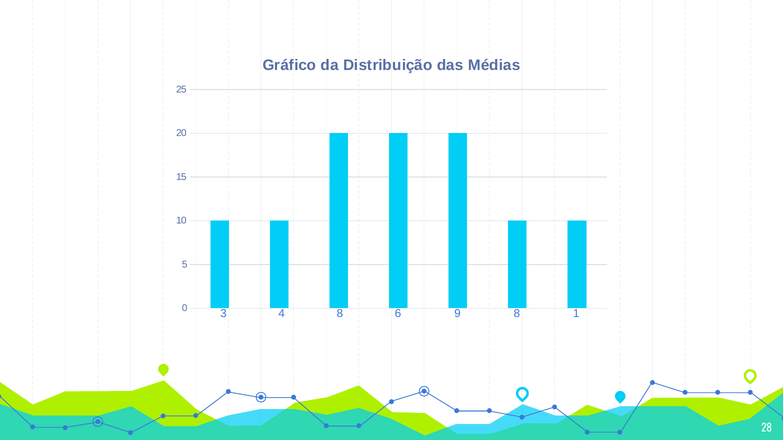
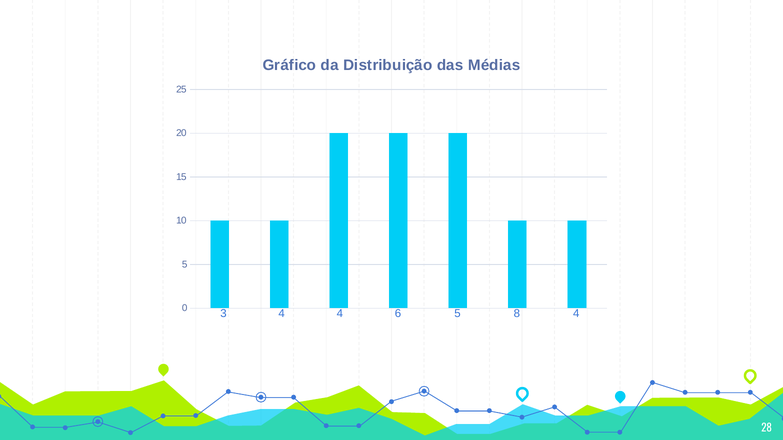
4 8: 8 -> 4 (340, 314)
6 9: 9 -> 5 (457, 314)
8 1: 1 -> 4 (576, 314)
